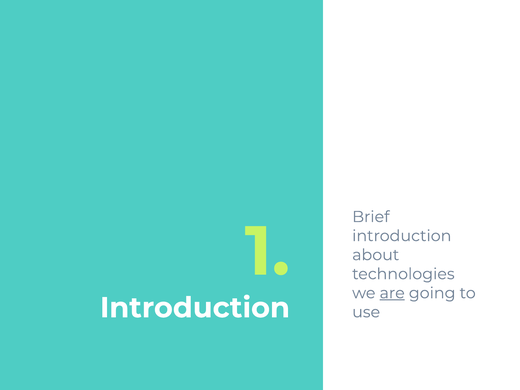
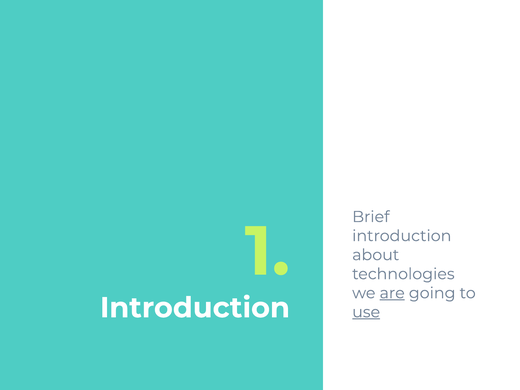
use underline: none -> present (366, 312)
